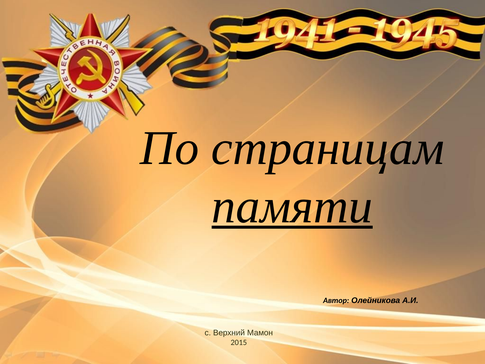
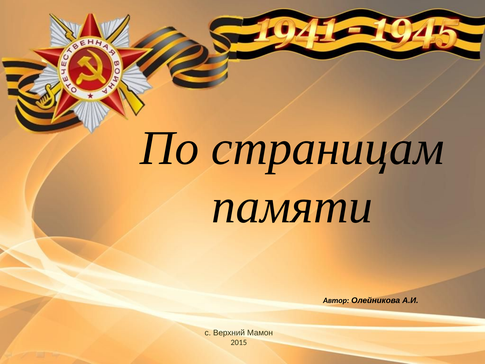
памяти underline: present -> none (292, 206)
